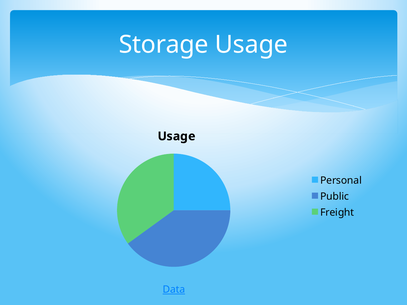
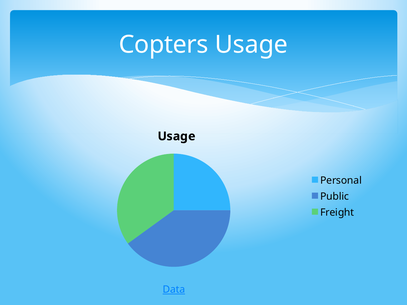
Storage: Storage -> Copters (164, 45)
